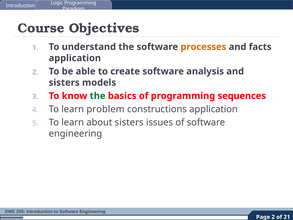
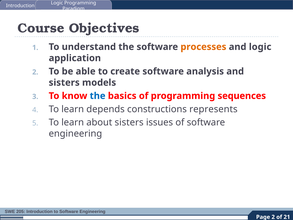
and facts: facts -> logic (260, 47)
the colour: green -> blue (98, 96)
problem: problem -> depends (106, 109)
constructions application: application -> represents (213, 109)
